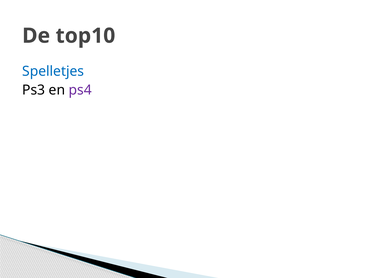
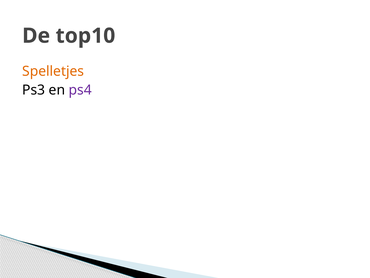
Spelletjes colour: blue -> orange (53, 71)
